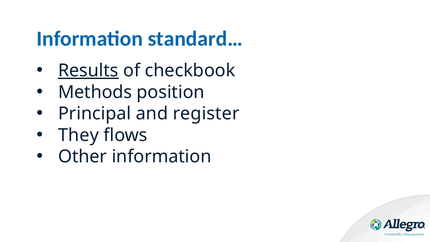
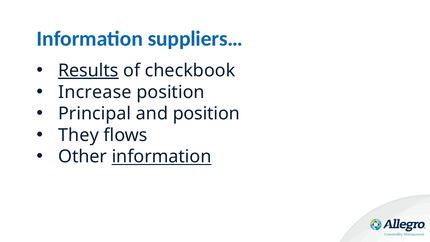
standard…: standard… -> suppliers… (195, 39)
Methods: Methods -> Increase (95, 92)
and register: register -> position (206, 114)
information underline: none -> present (162, 157)
